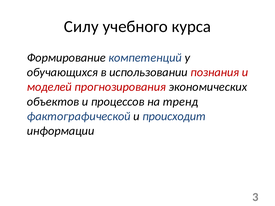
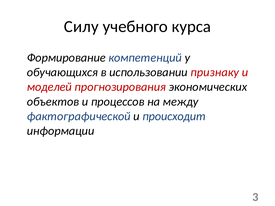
познания: познания -> признаку (215, 72)
тренд: тренд -> между (181, 102)
